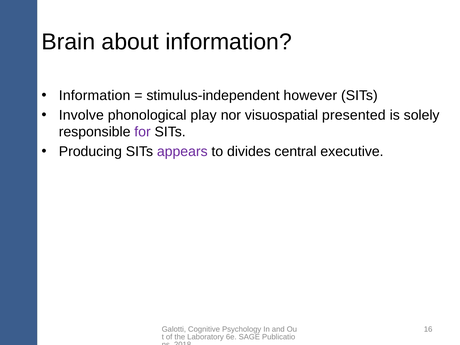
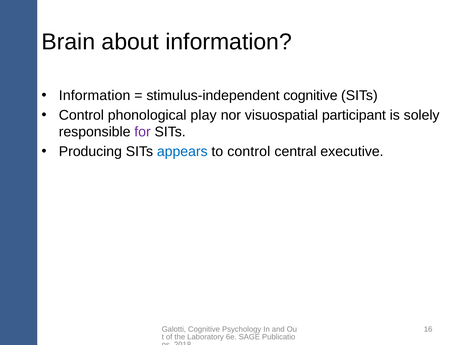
stimulus-independent however: however -> cognitive (310, 95)
Involve: Involve -> Control (81, 115)
presented: presented -> participant (354, 115)
appears colour: purple -> blue (182, 152)
to divides: divides -> control (249, 152)
